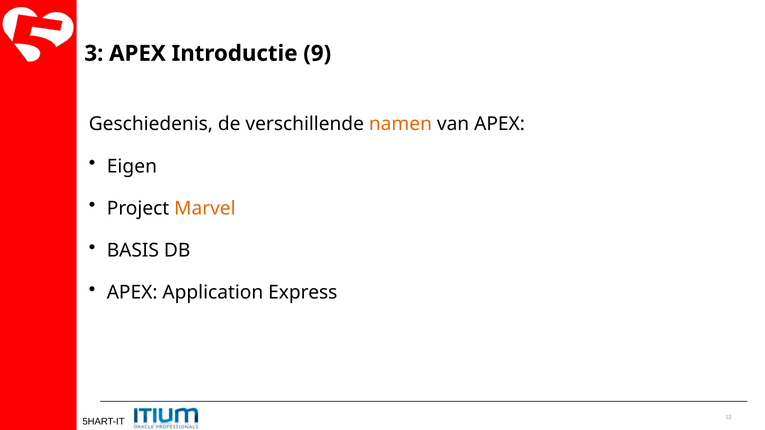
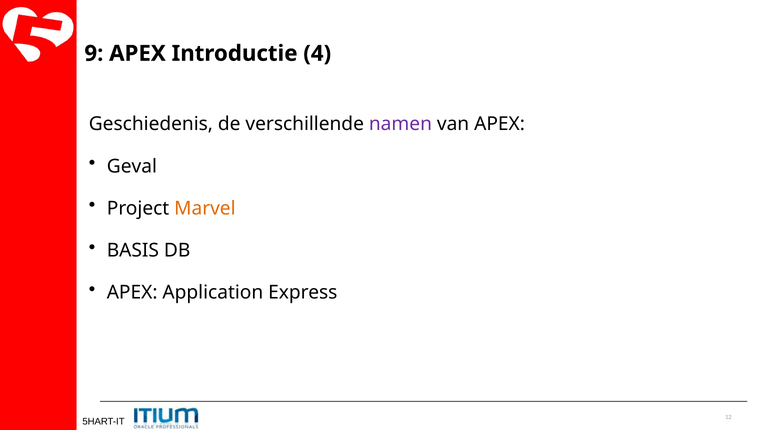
3: 3 -> 9 (94, 54)
9: 9 -> 4 (317, 54)
namen colour: orange -> purple (400, 124)
Eigen: Eigen -> Geval (132, 166)
